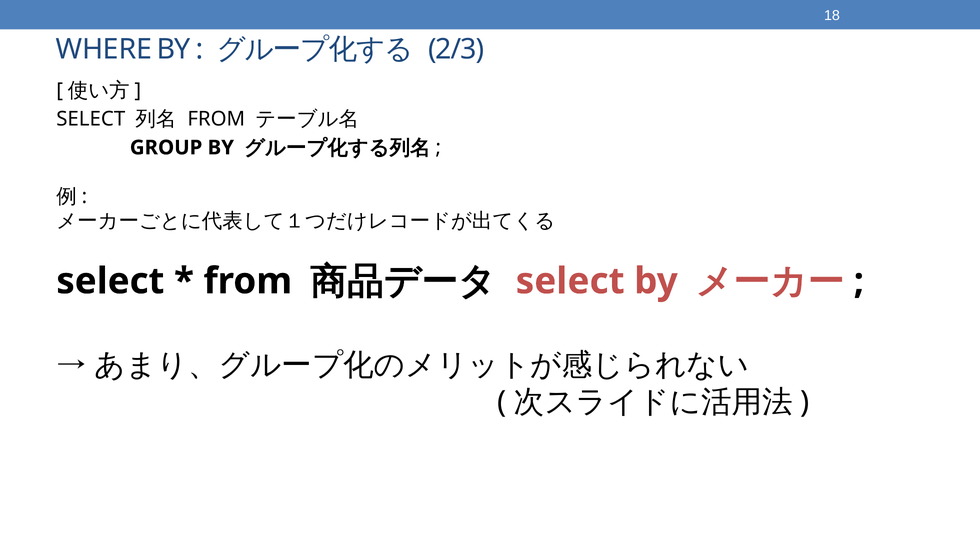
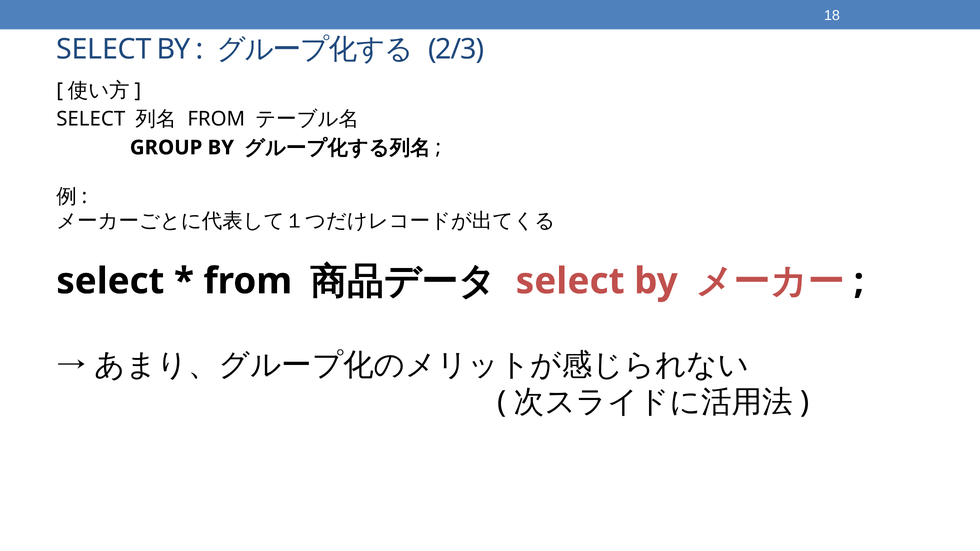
WHERE: WHERE -> SELECT (104, 49)
